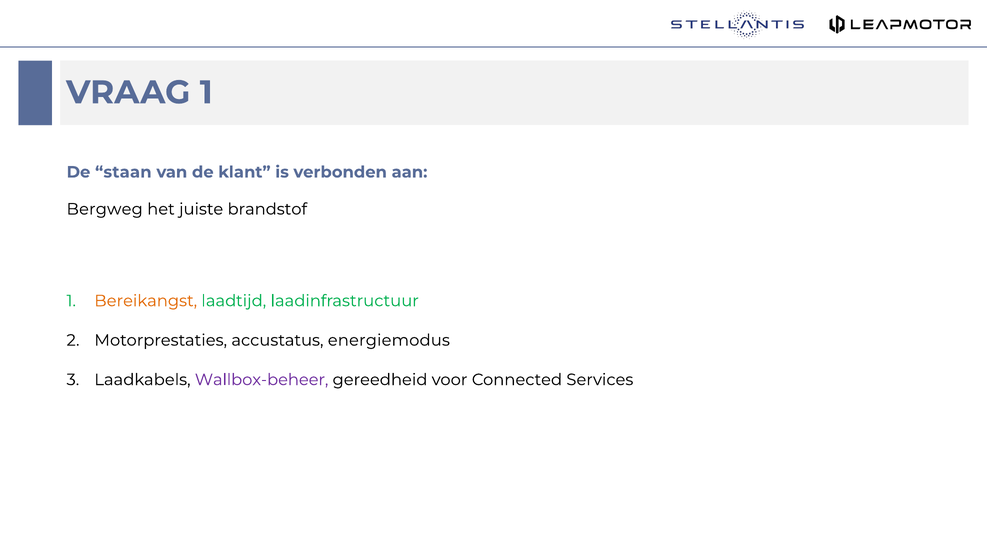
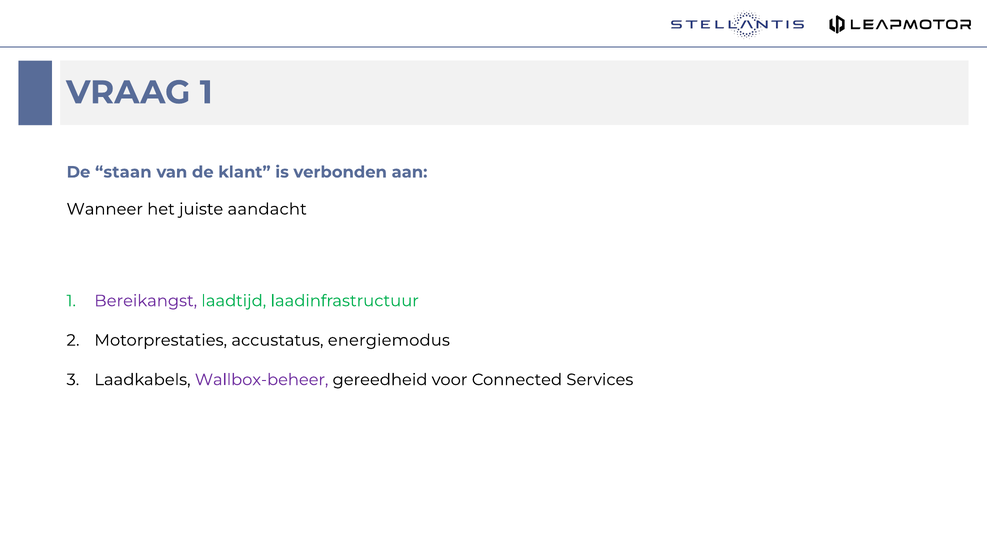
Bergweg: Bergweg -> Wanneer (105, 209)
brandstof: brandstof -> aandacht (267, 209)
Bereikangst colour: orange -> purple (146, 301)
